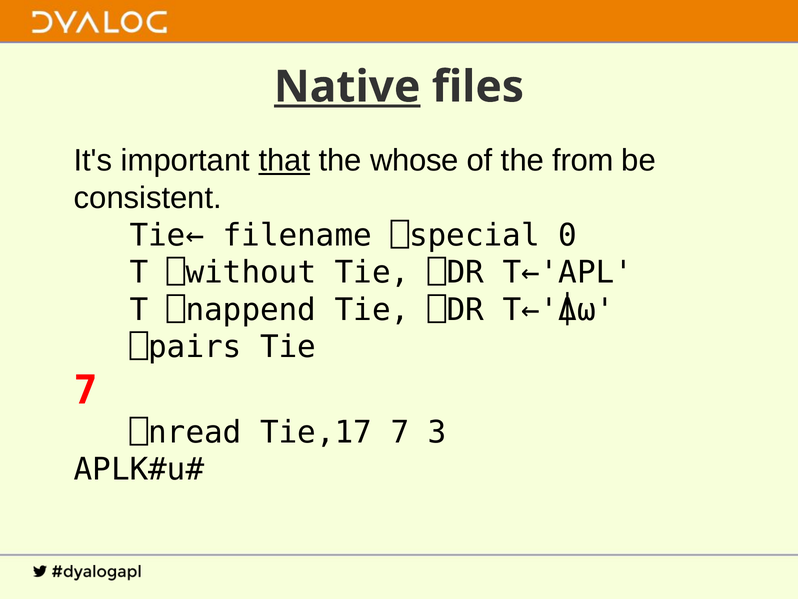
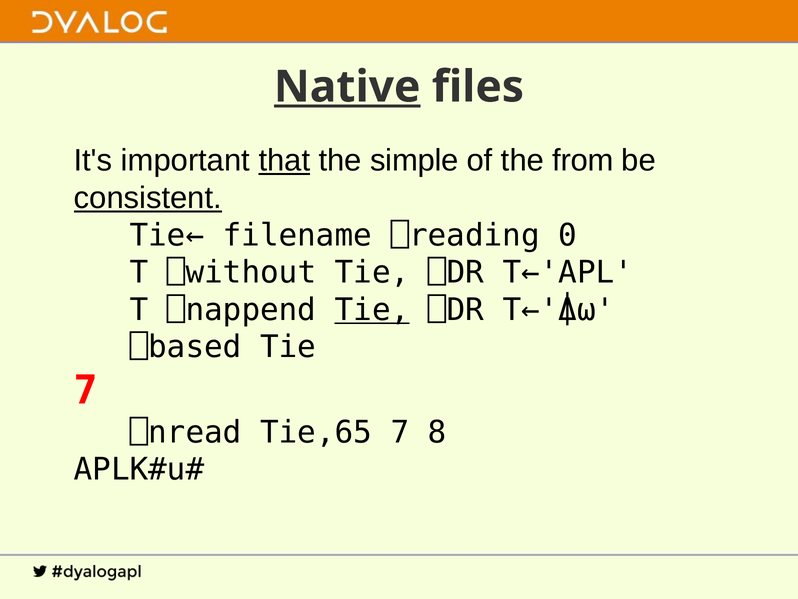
whose: whose -> simple (414, 161)
consistent underline: none -> present (148, 198)
⎕special: ⎕special -> ⎕reading (465, 235)
Tie underline: none -> present (372, 310)
⎕pairs: ⎕pairs -> ⎕based (186, 347)
Tie,17: Tie,17 -> Tie,65 (316, 432)
3: 3 -> 8 (437, 432)
